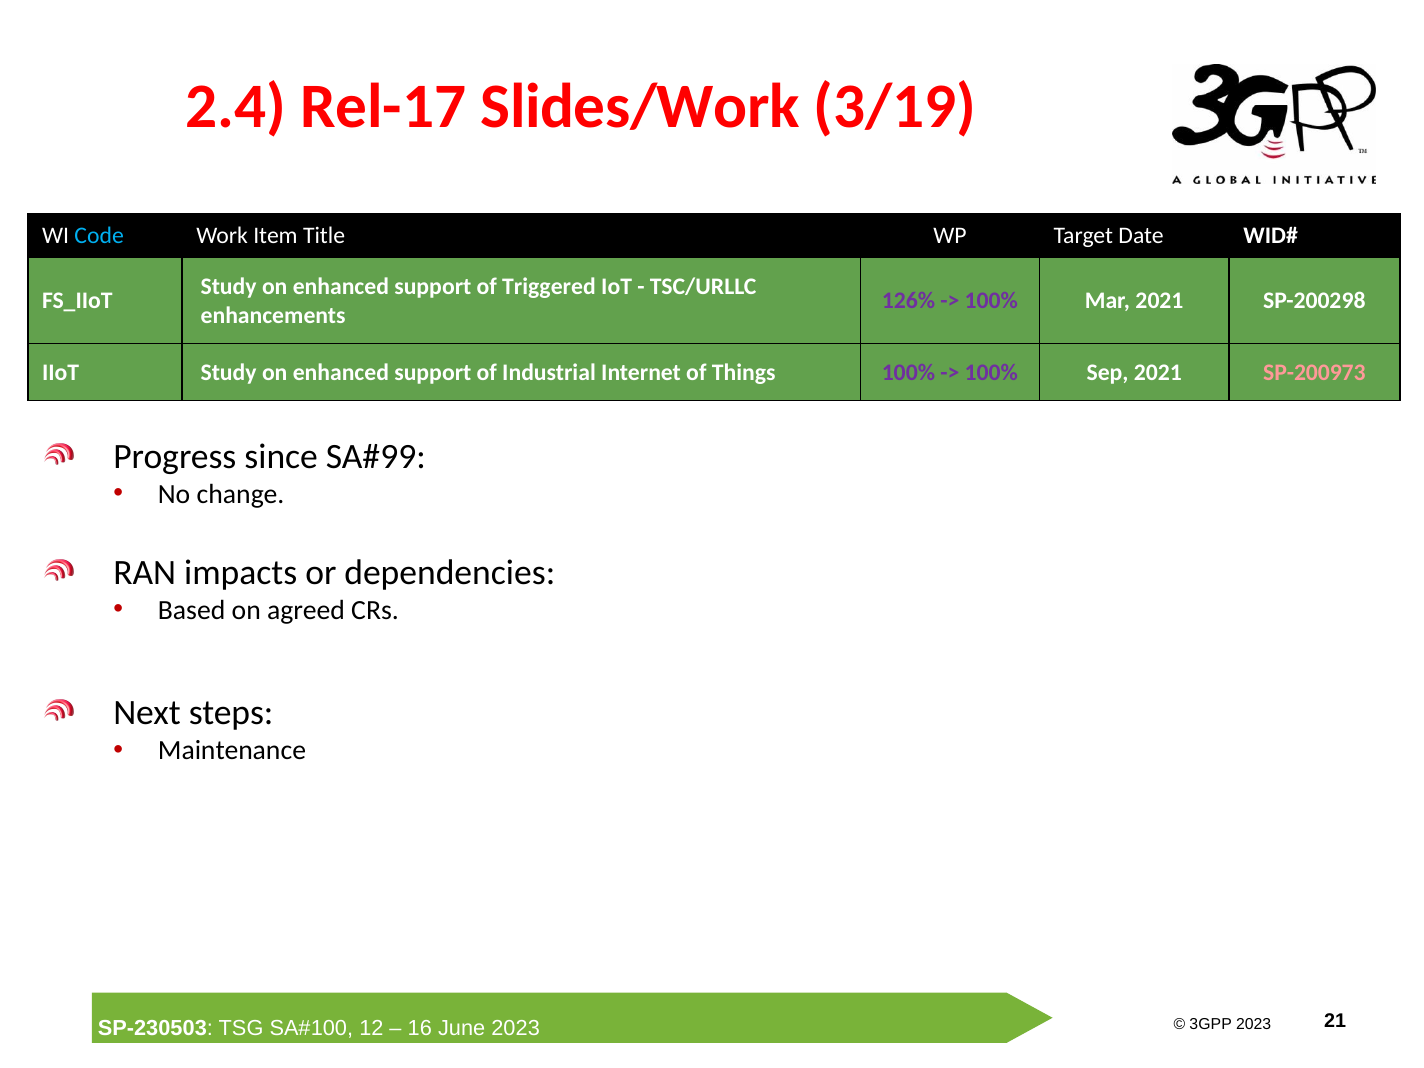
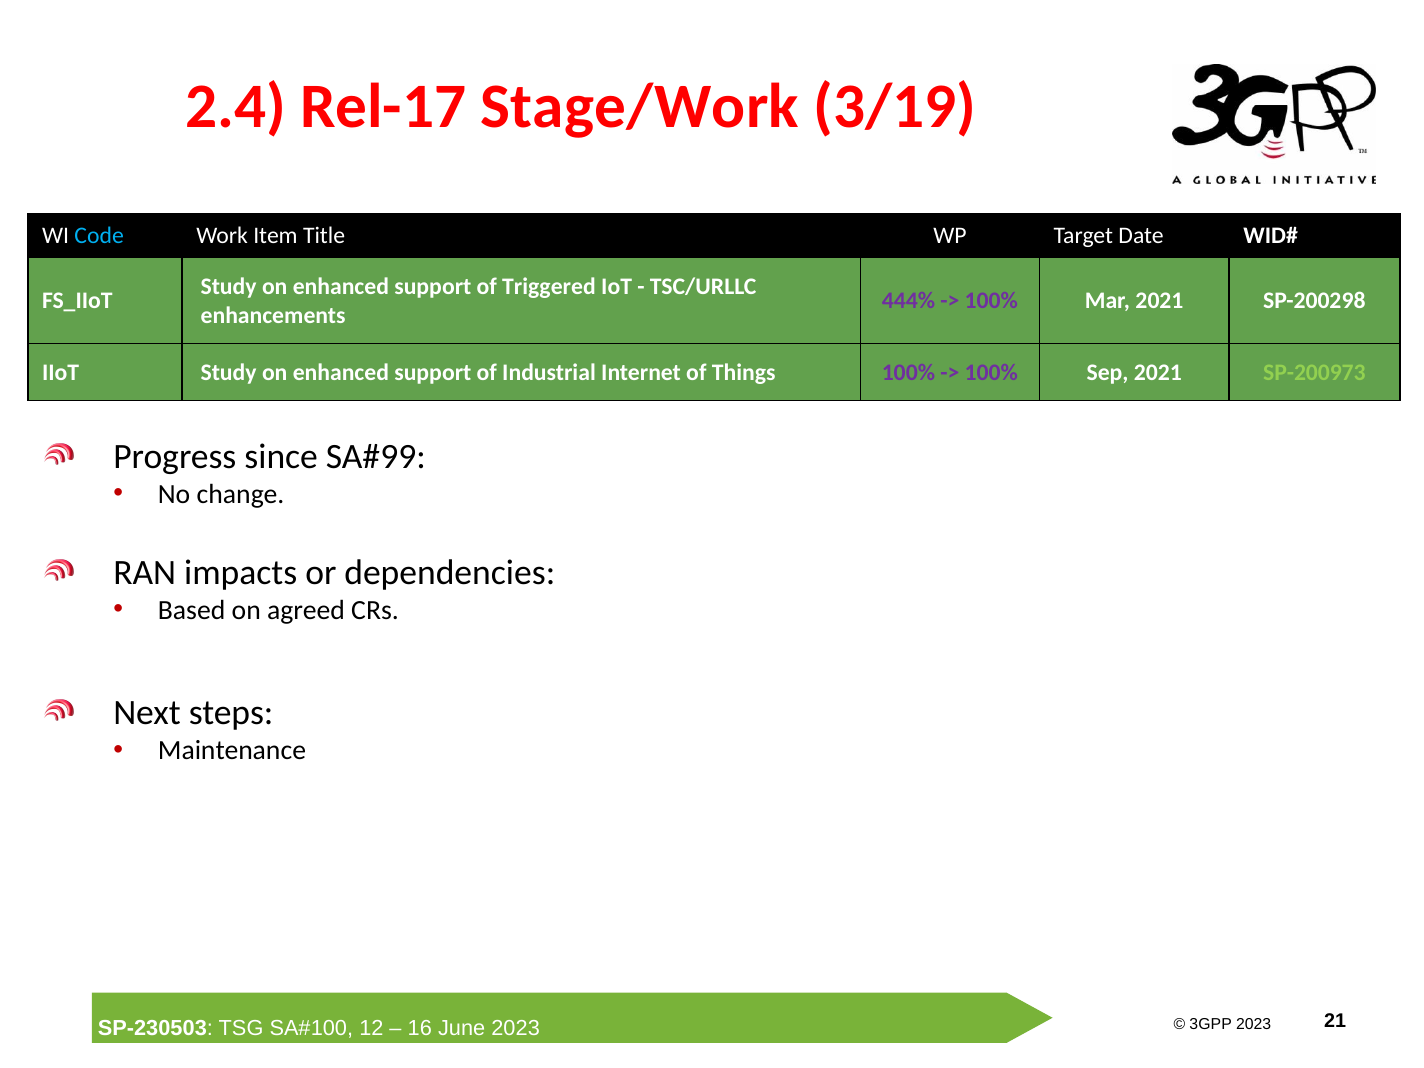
Slides/Work: Slides/Work -> Stage/Work (640, 106)
126%: 126% -> 444% (908, 301)
SP-200973 colour: pink -> light green (1314, 372)
